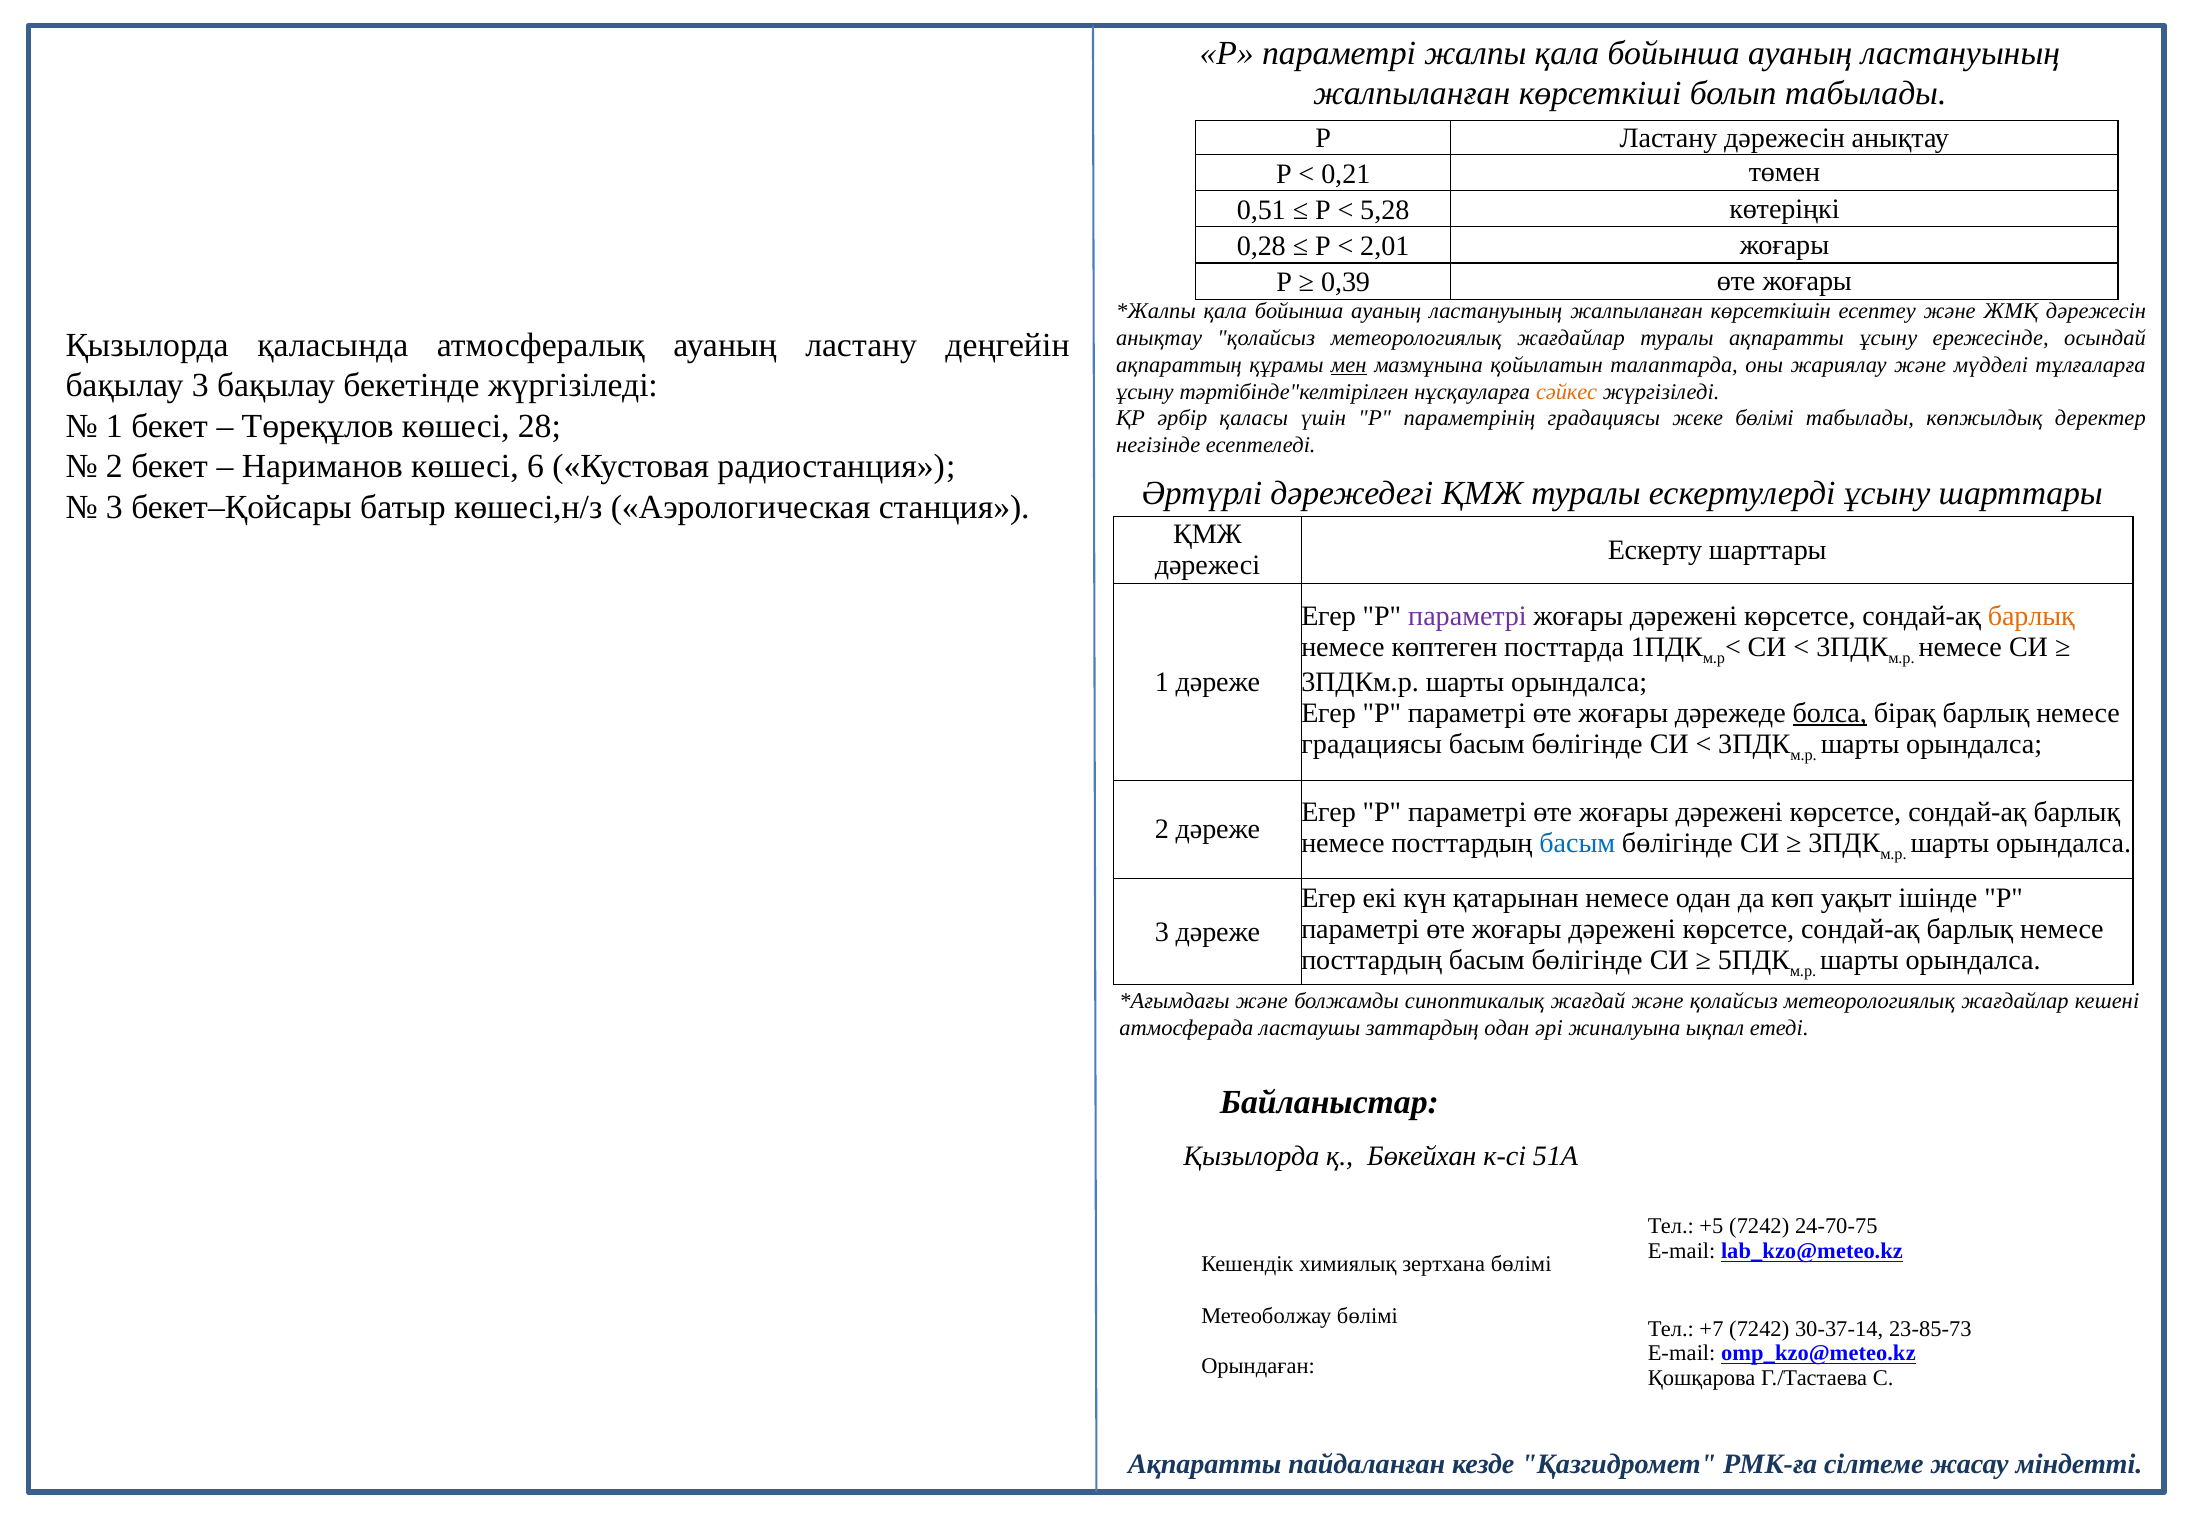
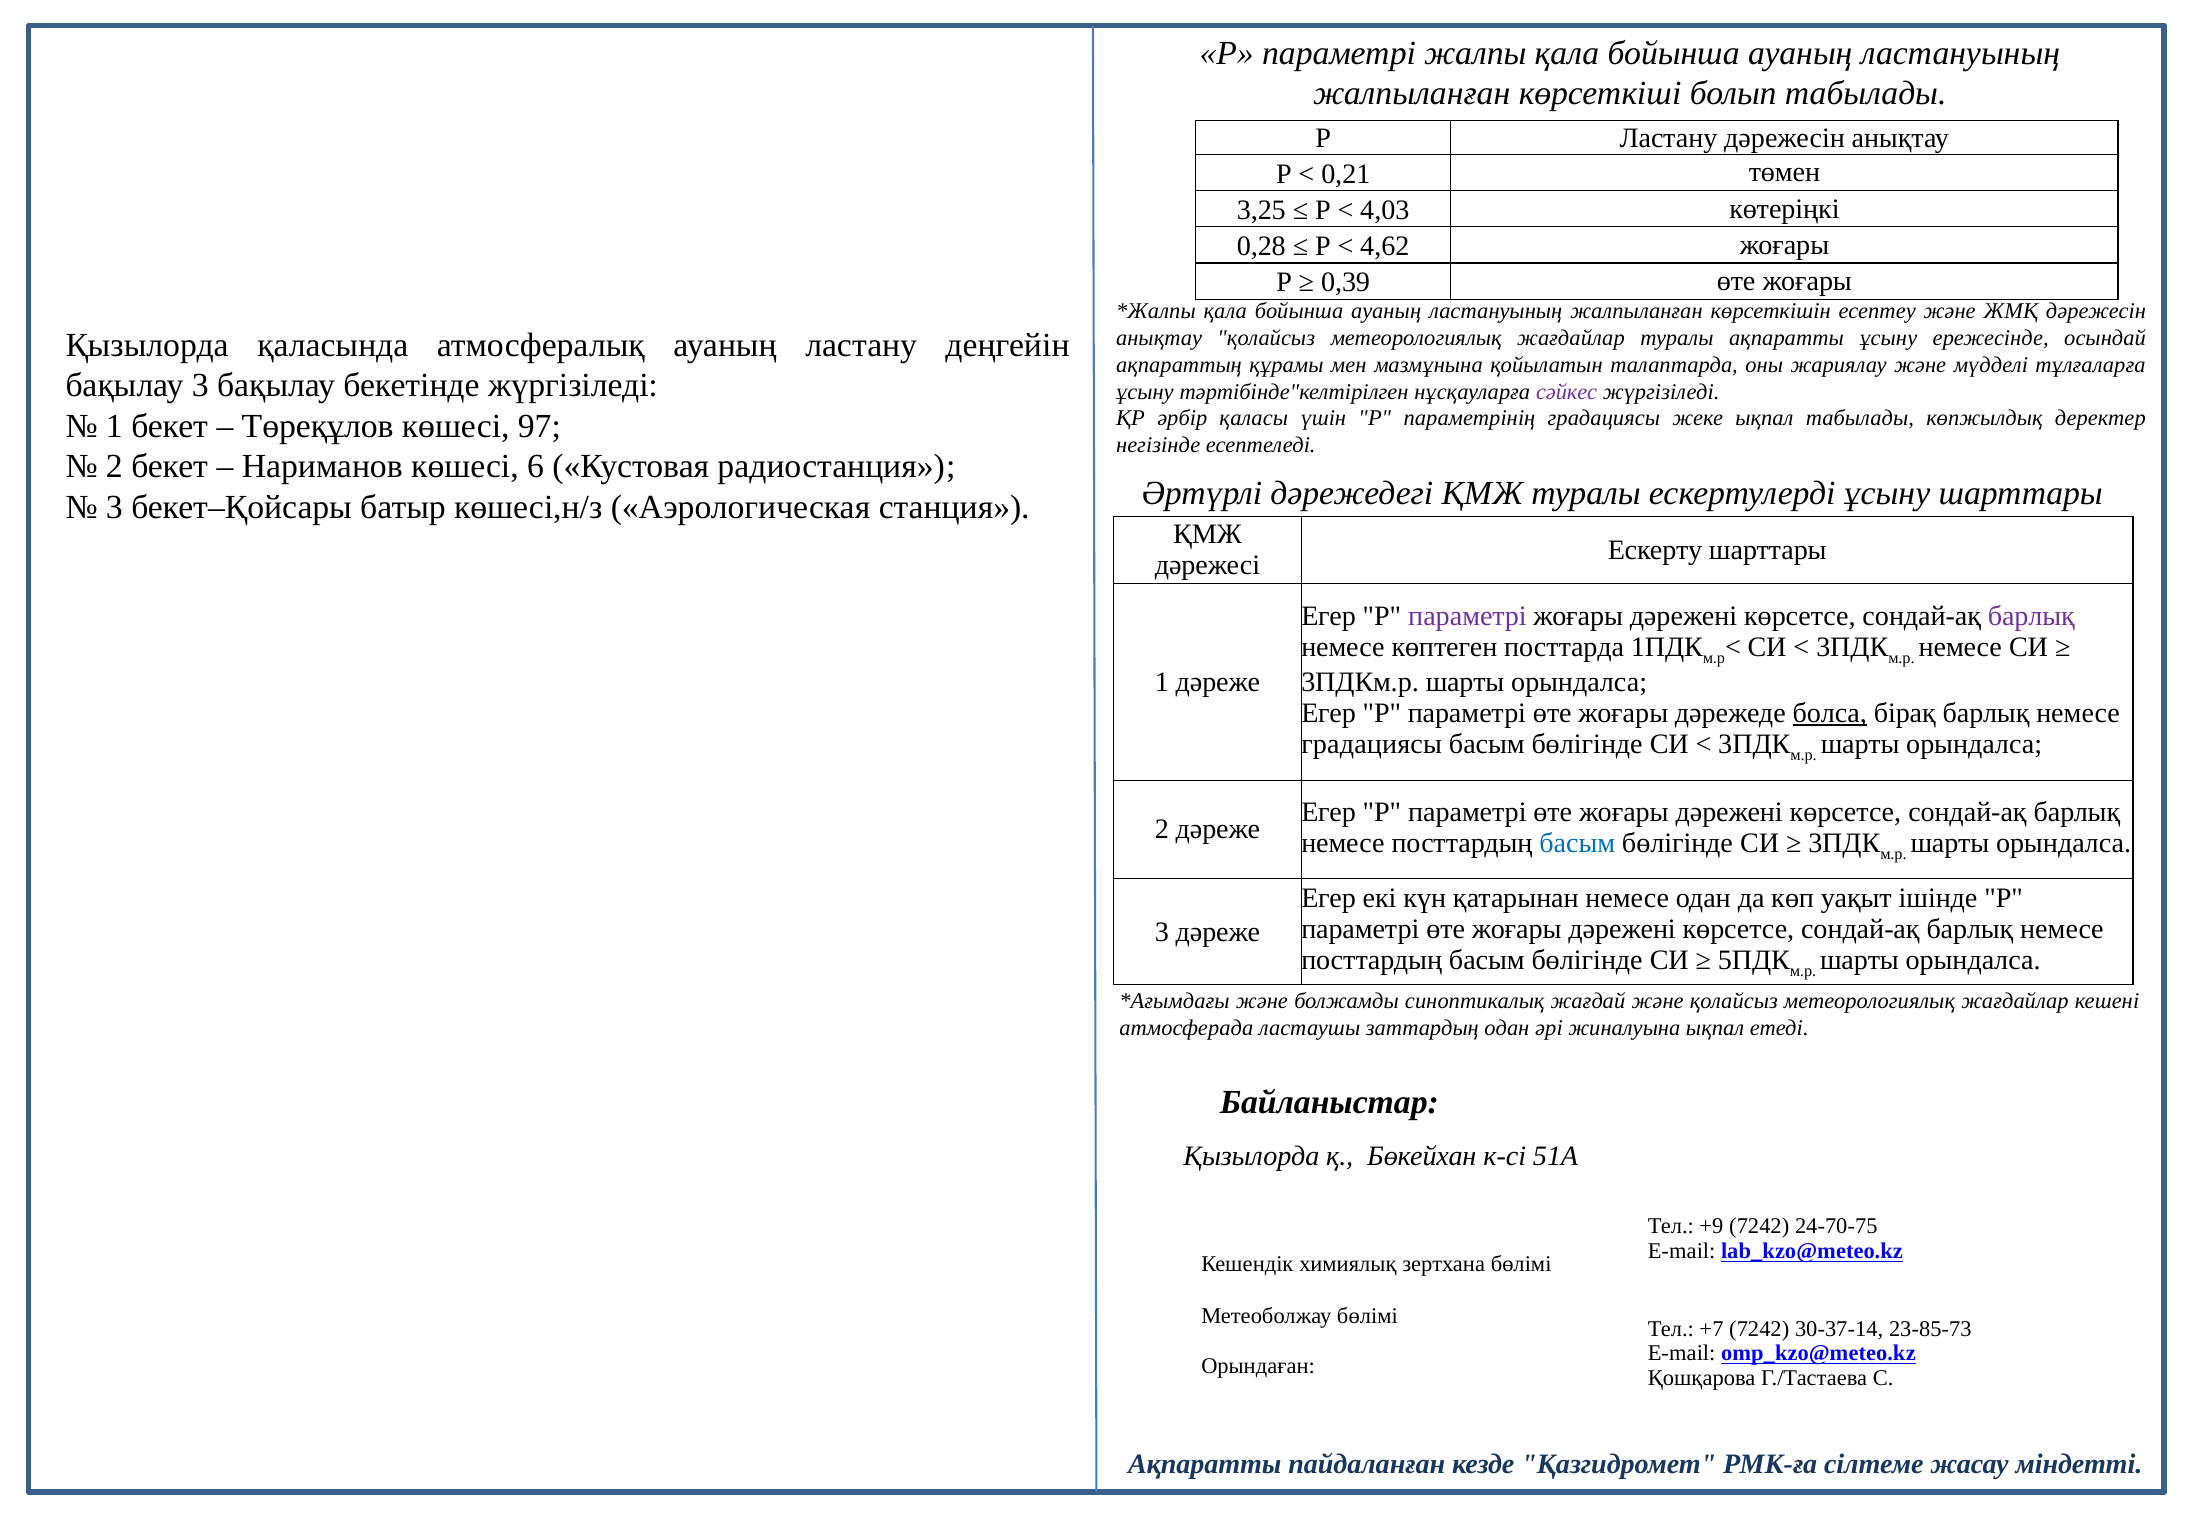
0,51: 0,51 -> 3,25 (1261, 210)
5,28: 5,28 -> 4,03 (1385, 210)
2,01: 2,01 -> 4,62 (1385, 246)
мен underline: present -> none (1349, 365)
сәйкес colour: orange -> purple (1567, 392)
жеке бөлімі: бөлімі -> ықпал (1764, 419)
28: 28 -> 97 (539, 426)
барлық colour: orange -> purple (2031, 616)
+5: +5 -> +9 (1711, 1227)
